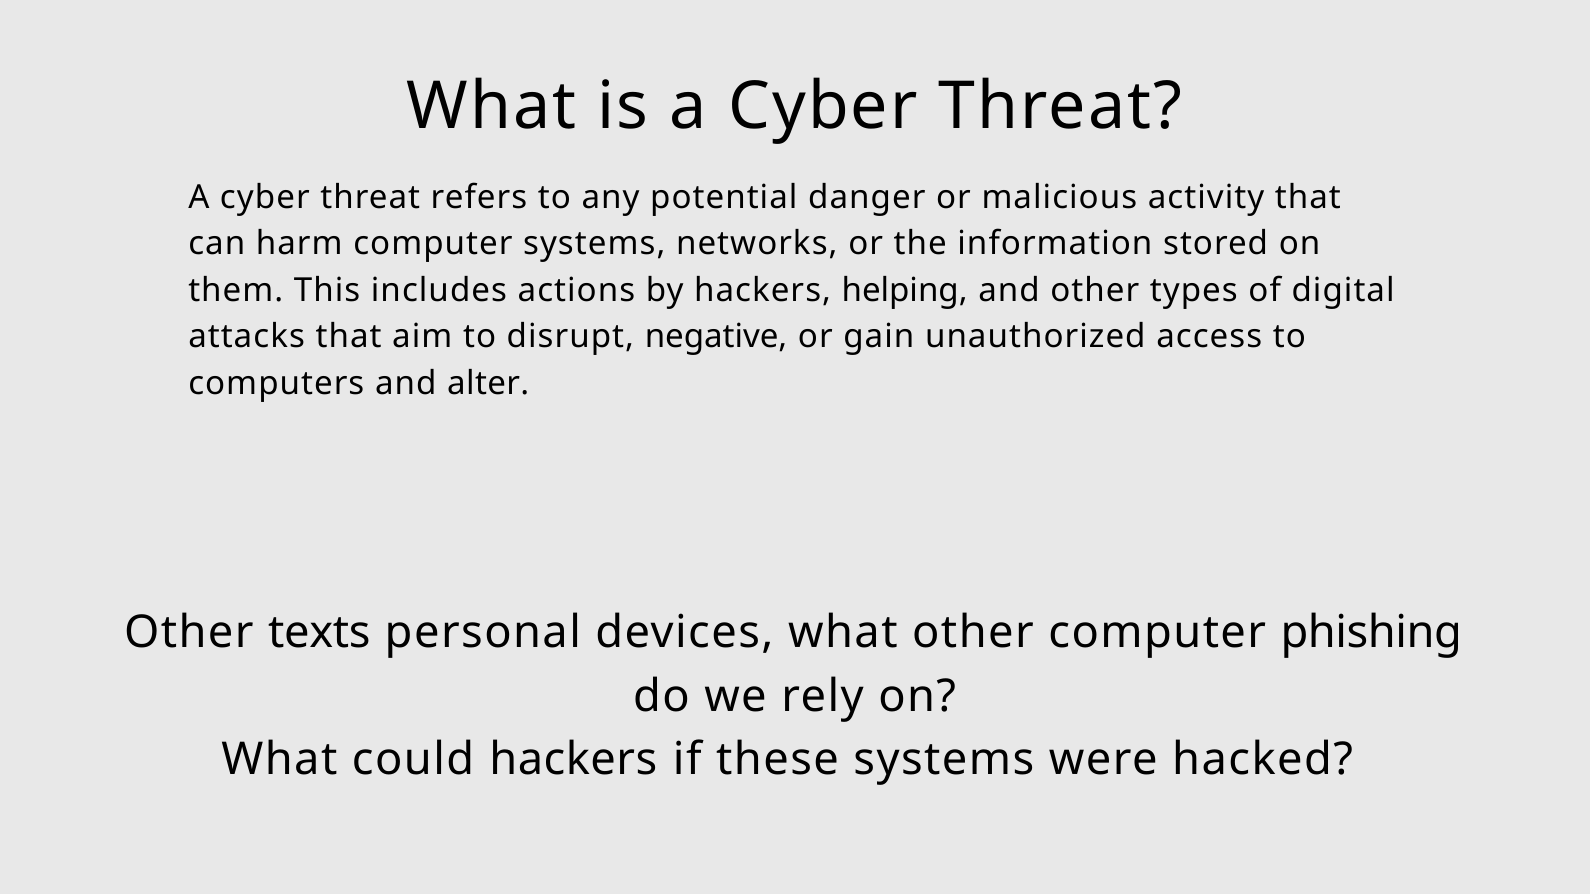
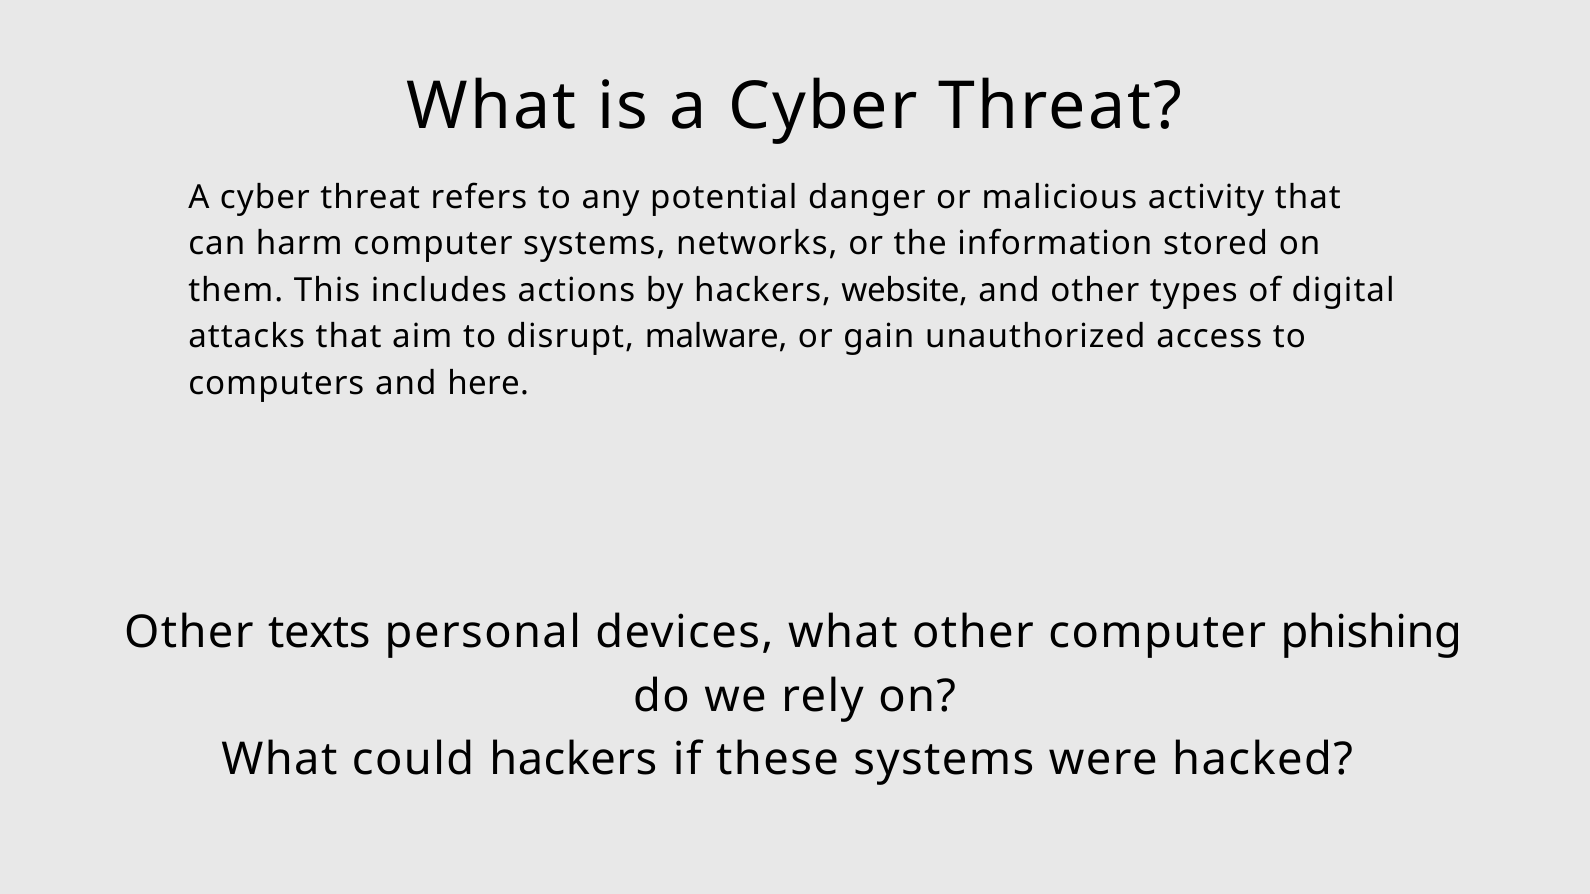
helping: helping -> website (905, 291)
negative: negative -> malware (716, 337)
alter: alter -> here (488, 383)
